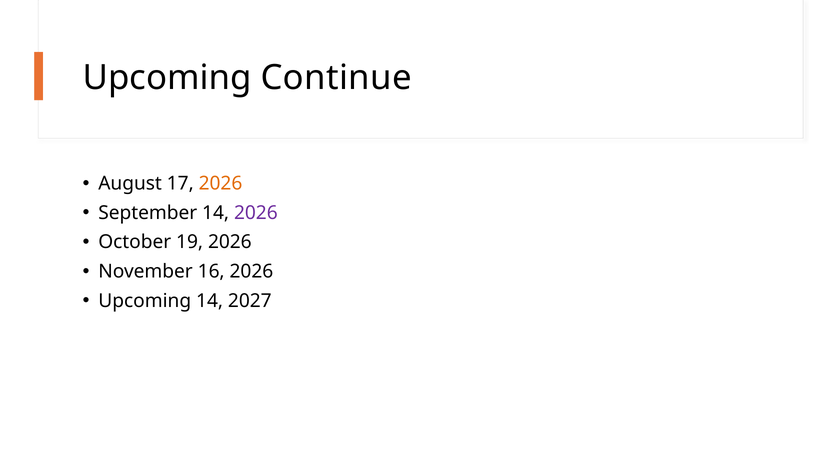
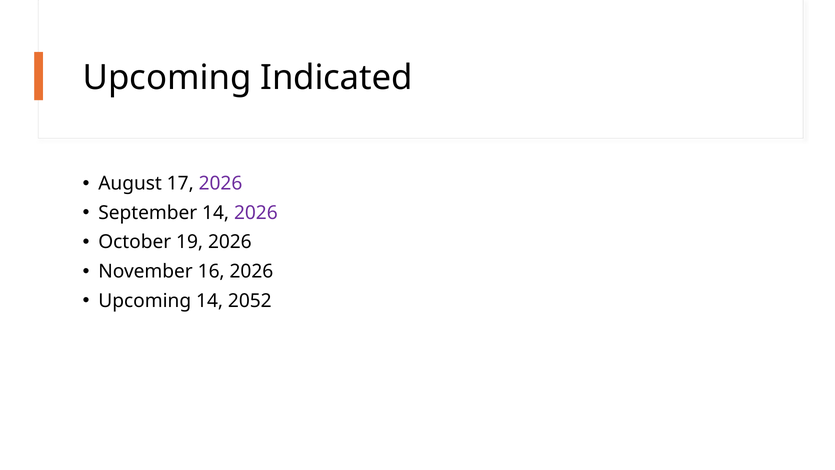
Continue: Continue -> Indicated (336, 78)
2026 colour: orange -> purple (220, 183)
2027: 2027 -> 2052 (250, 301)
